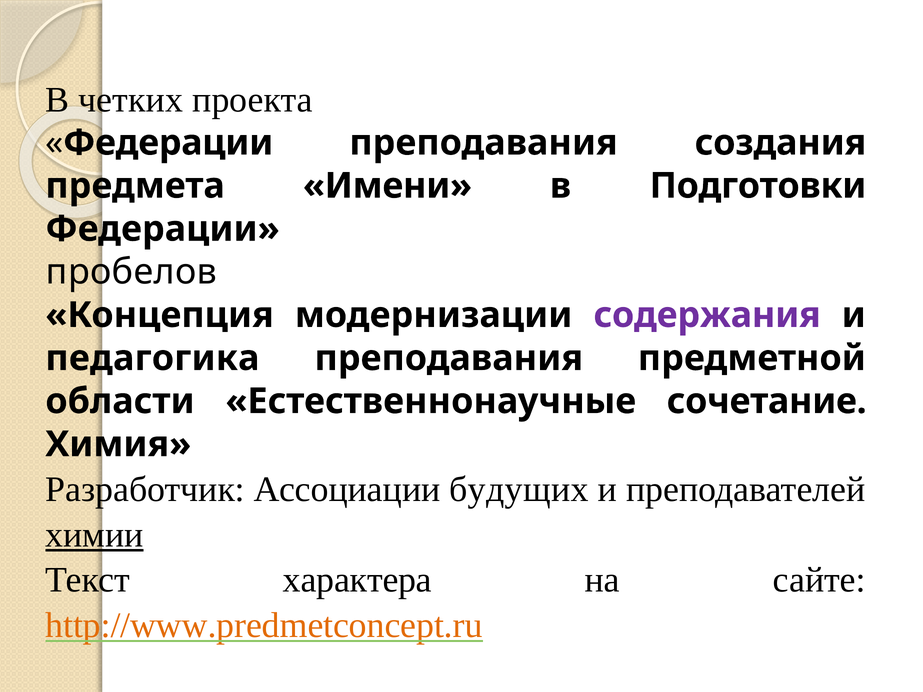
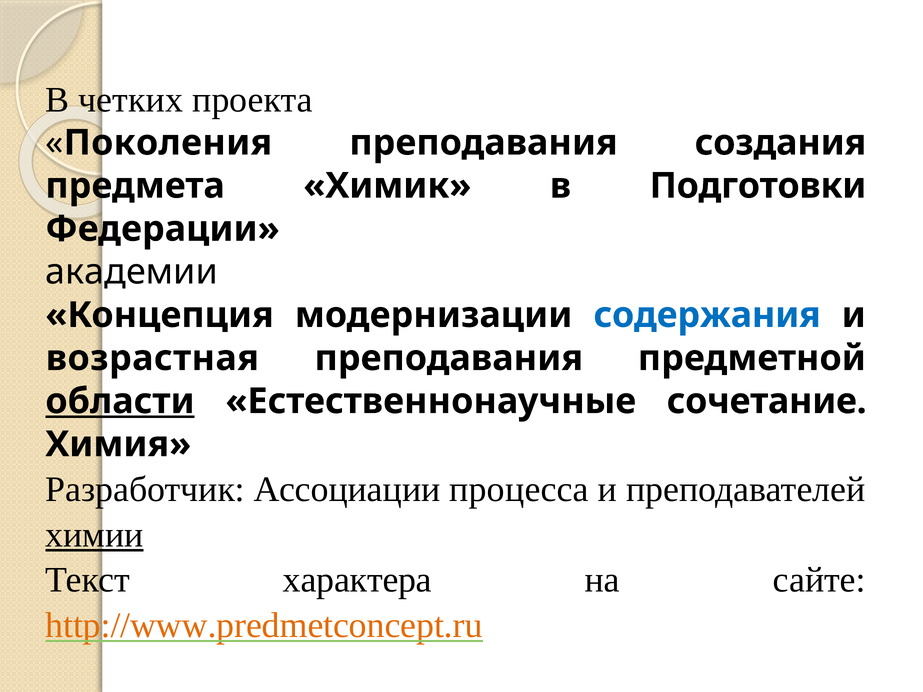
Федерации: Федерации -> Поколения (168, 143)
Имени: Имени -> Химик (387, 186)
пробелов: пробелов -> академии (132, 272)
содержания colour: purple -> blue (707, 315)
педагогика: педагогика -> возрастная (152, 358)
области underline: none -> present (120, 401)
будущих: будущих -> процесса (519, 490)
